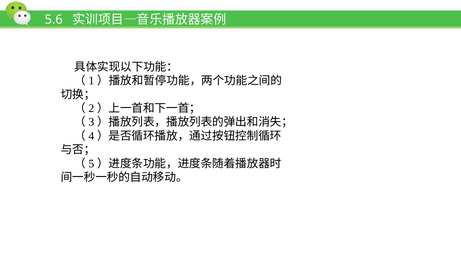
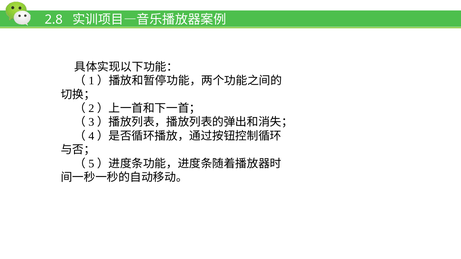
5.6: 5.6 -> 2.8 (54, 19)
